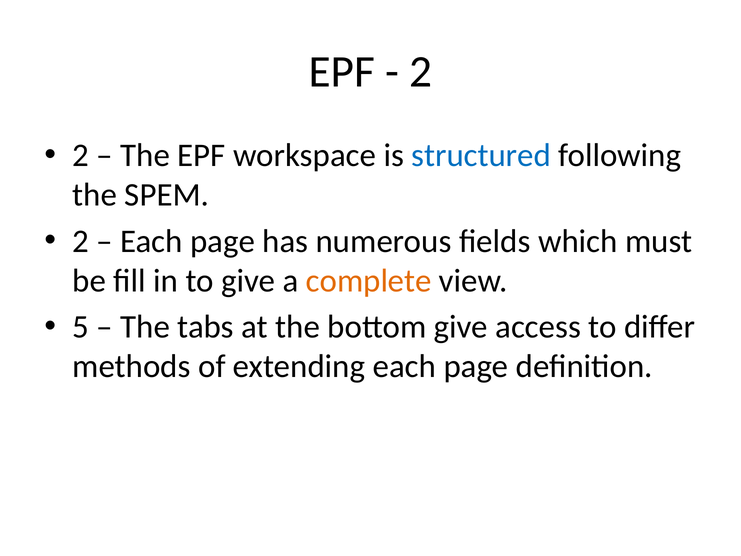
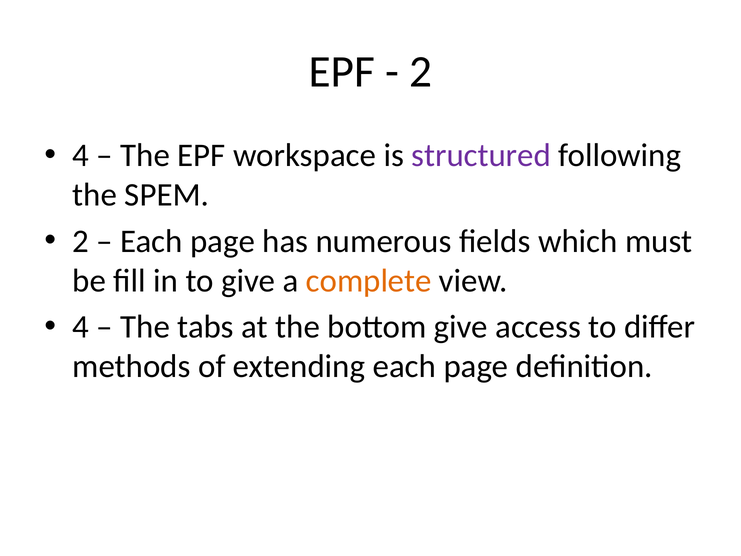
2: 2 -> 4 (81, 155)
structured colour: blue -> purple (481, 155)
5: 5 -> 4 (81, 327)
